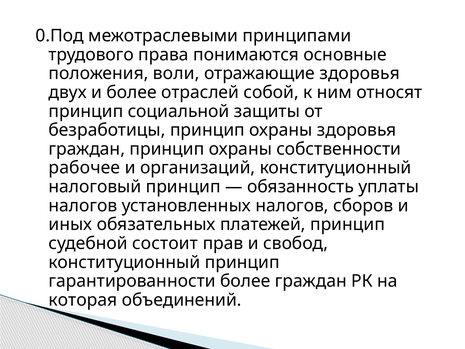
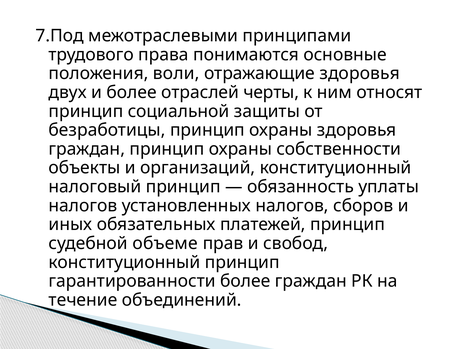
0.Под: 0.Под -> 7.Под (60, 36)
собой: собой -> черты (271, 92)
рабочее: рабочее -> объекты (84, 168)
состоит: состоит -> объеме (165, 243)
которая: которая -> течение (83, 300)
